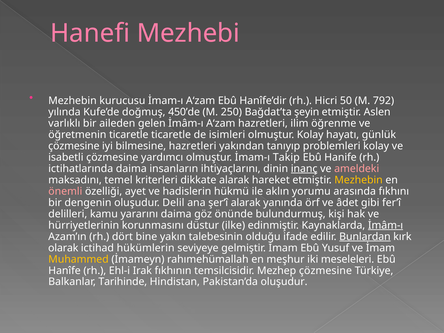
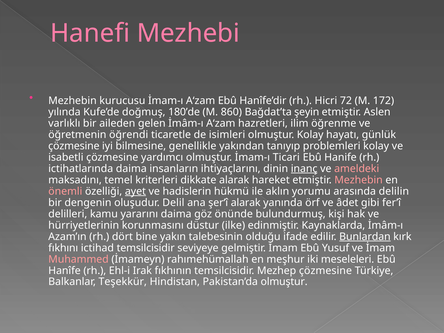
50: 50 -> 72 (346, 101)
792: 792 -> 172 (383, 101)
450’de: 450’de -> 180’de (184, 112)
250: 250 -> 860 (231, 112)
öğretmenin ticaretle: ticaretle -> öğrendi (129, 135)
bilmesine hazretleri: hazretleri -> genellikle (193, 146)
Takip: Takip -> Ticari (286, 157)
Mezhebin colour: yellow -> pink (359, 180)
ayet underline: none -> present (135, 191)
fıkhını: fıkhını -> delilin (394, 191)
İmâm-ı underline: present -> none (386, 225)
olarak: olarak -> fıkhını (63, 248)
ictihad hükümlerin: hükümlerin -> temsilcisidir (146, 248)
Muhammed colour: yellow -> pink (79, 259)
Tarihinde: Tarihinde -> Teşekkür (123, 282)
Pakistan’da oluşudur: oluşudur -> olmuştur (284, 282)
